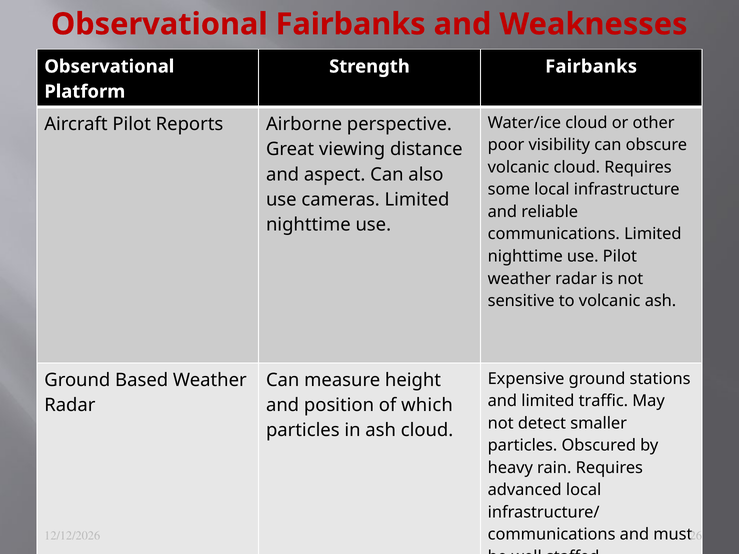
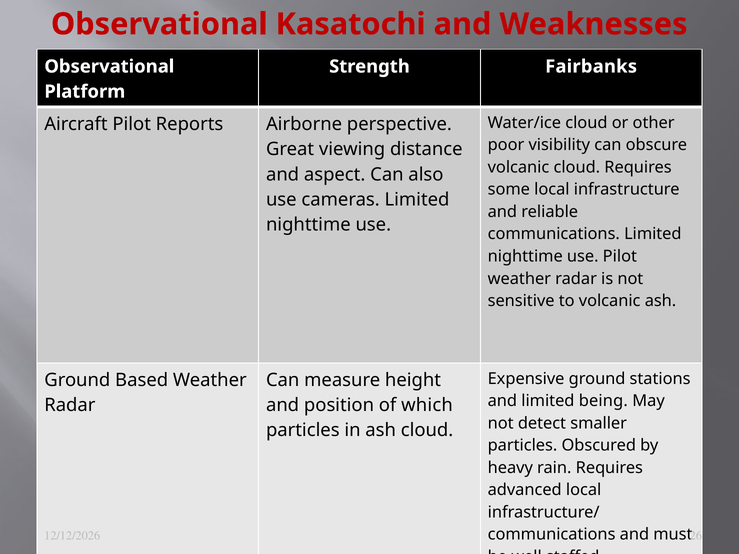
Observational Fairbanks: Fairbanks -> Kasatochi (351, 24)
traffic: traffic -> being (603, 401)
